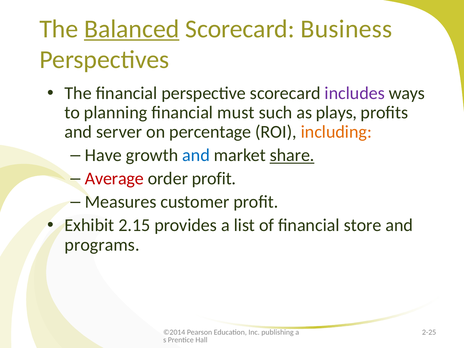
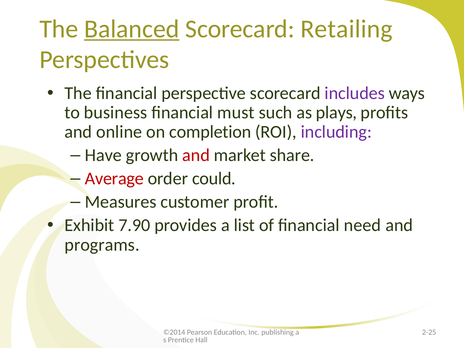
Business: Business -> Retailing (346, 29)
planning: planning -> business (116, 113)
server: server -> online (119, 132)
percentage: percentage -> completion (210, 132)
including colour: orange -> purple (336, 132)
and colour: blue -> red (196, 155)
share underline: present -> none (292, 155)
order profit: profit -> could (214, 179)
2.15: 2.15 -> 7.90 (134, 225)
store: store -> need (362, 225)
